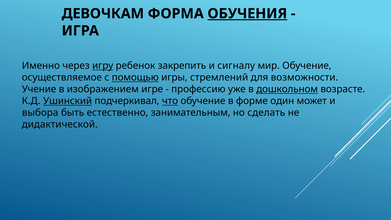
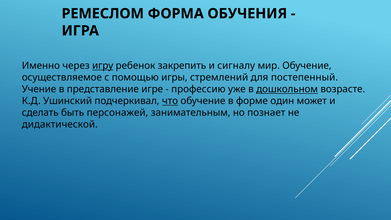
ДЕВОЧКАМ: ДЕВОЧКАМ -> РЕМЕСЛОМ (103, 14)
ОБУЧЕНИЯ underline: present -> none (247, 14)
помощью underline: present -> none (135, 77)
возможности: возможности -> постепенный (304, 77)
изображением: изображением -> представление (103, 89)
Ушинский underline: present -> none (68, 101)
выбора: выбора -> сделать (40, 113)
естественно: естественно -> персонажей (117, 113)
сделать: сделать -> познает (266, 113)
